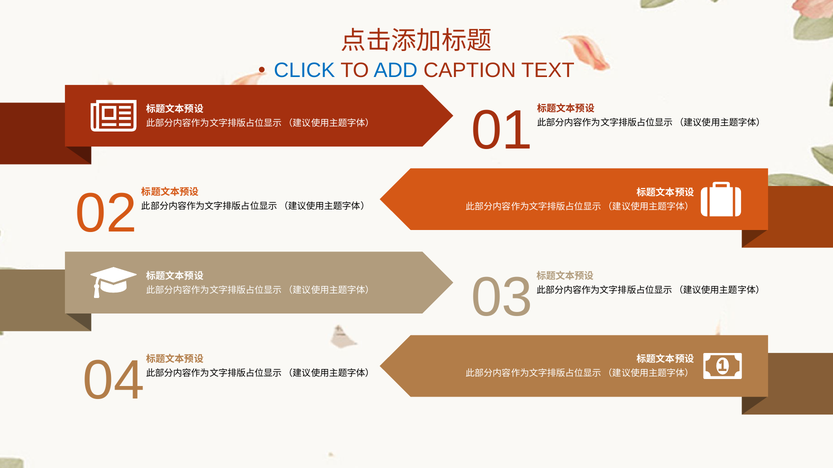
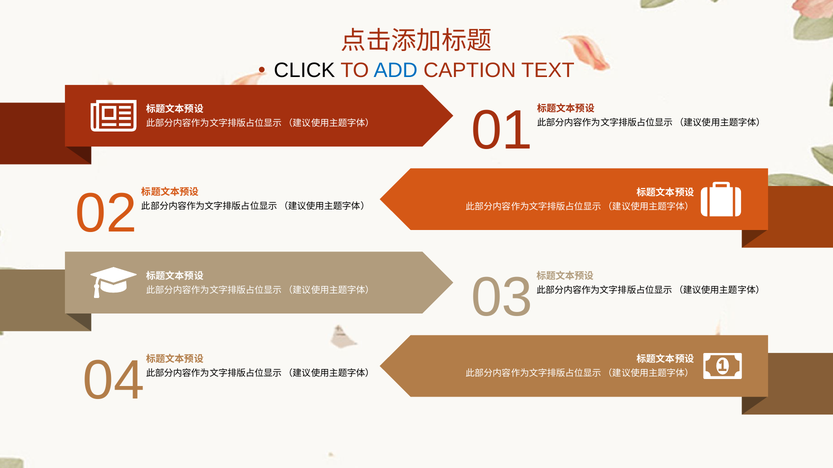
CLICK colour: blue -> black (304, 71)
